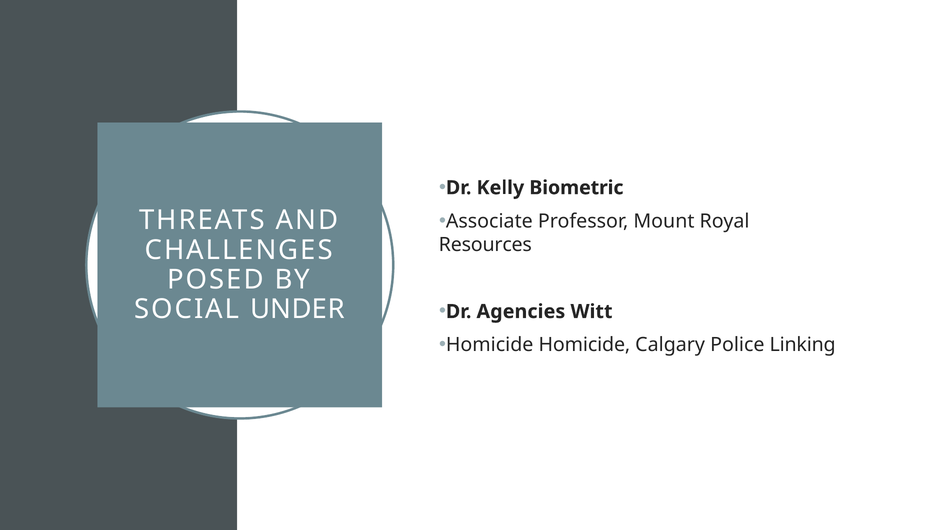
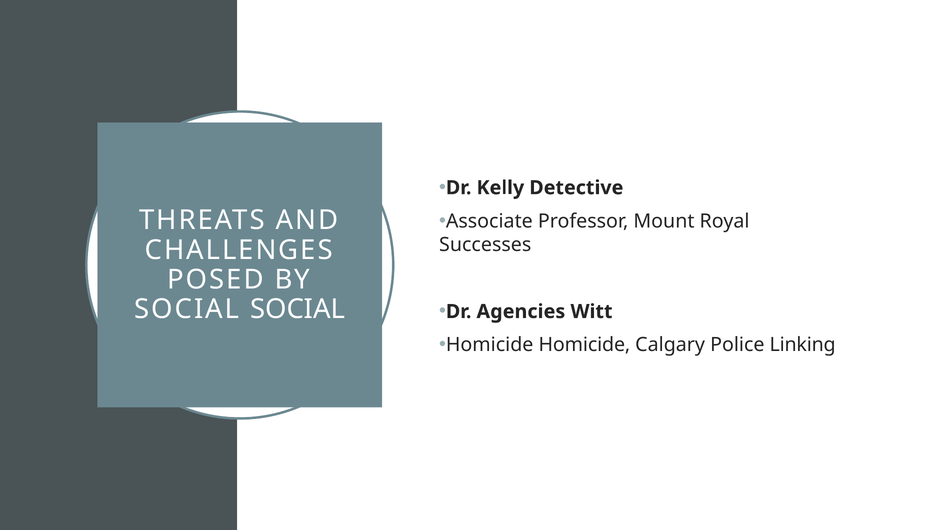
Biometric: Biometric -> Detective (576, 188)
Resources: Resources -> Successes (485, 245)
SOCIAL UNDER: UNDER -> SOCIAL (298, 309)
